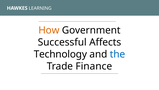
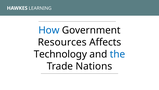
How colour: orange -> blue (49, 30)
Successful: Successful -> Resources (62, 42)
Finance: Finance -> Nations (94, 66)
